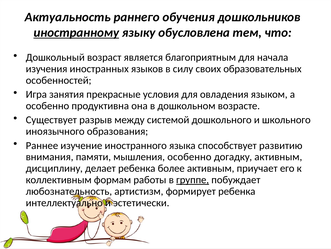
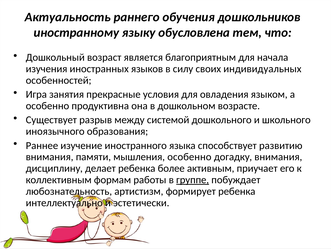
иностранному underline: present -> none (76, 33)
образовательных: образовательных -> индивидуальных (262, 69)
догадку активным: активным -> внимания (278, 156)
